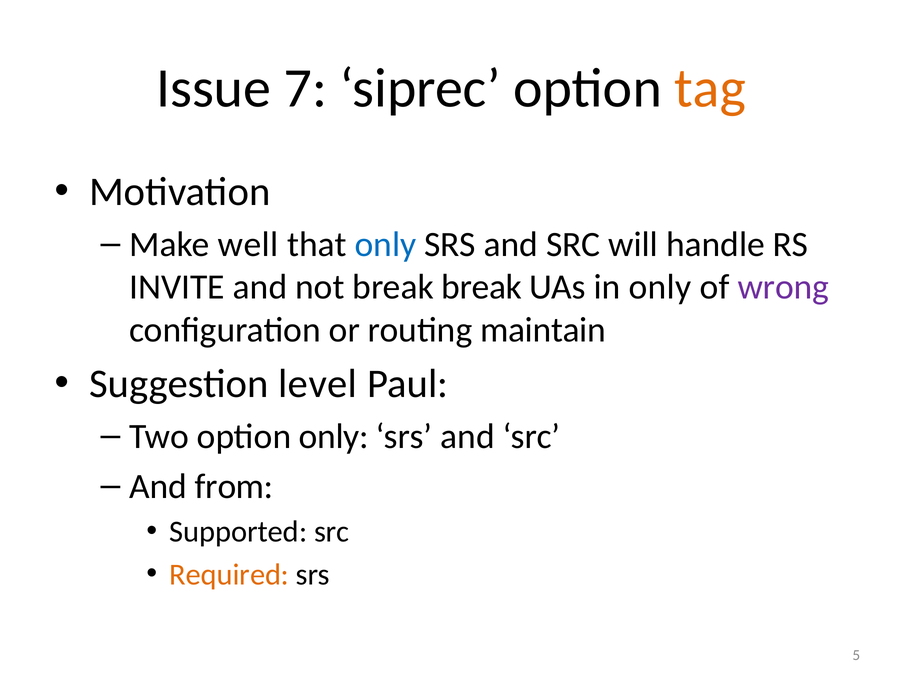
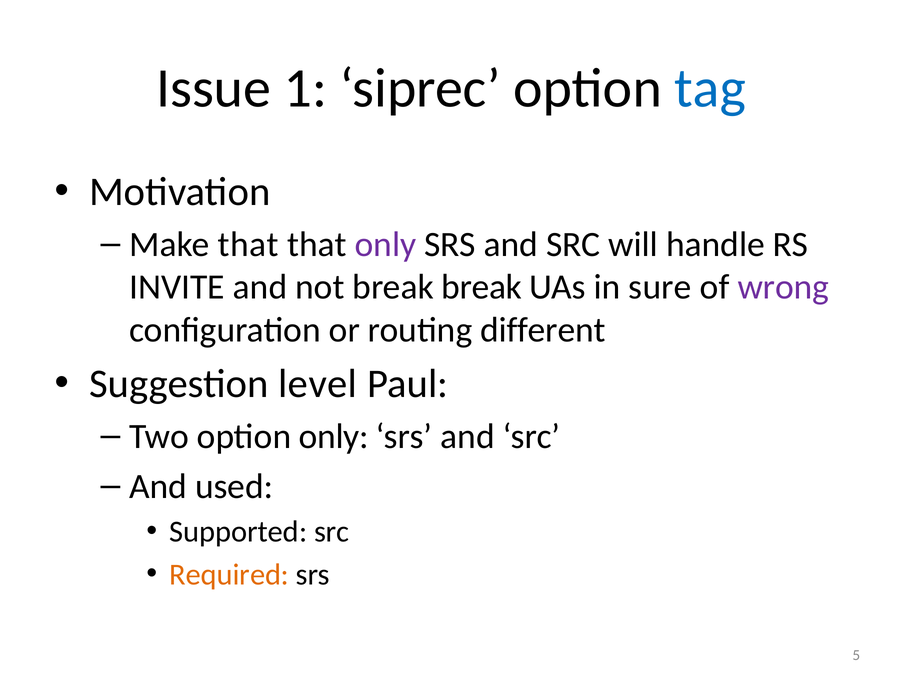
7: 7 -> 1 (305, 89)
tag colour: orange -> blue (710, 89)
Make well: well -> that (248, 244)
only colour: blue -> purple (385, 244)
in only: only -> sure (660, 287)
maintain: maintain -> different (543, 330)
from: from -> used (234, 487)
